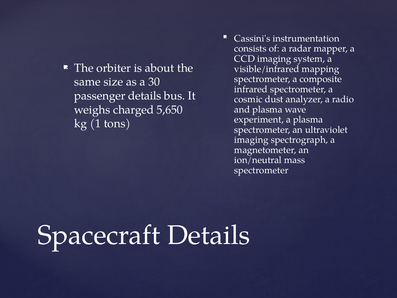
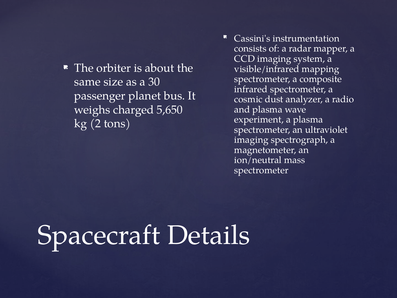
passenger details: details -> planet (145, 96)
1: 1 -> 2 (95, 124)
